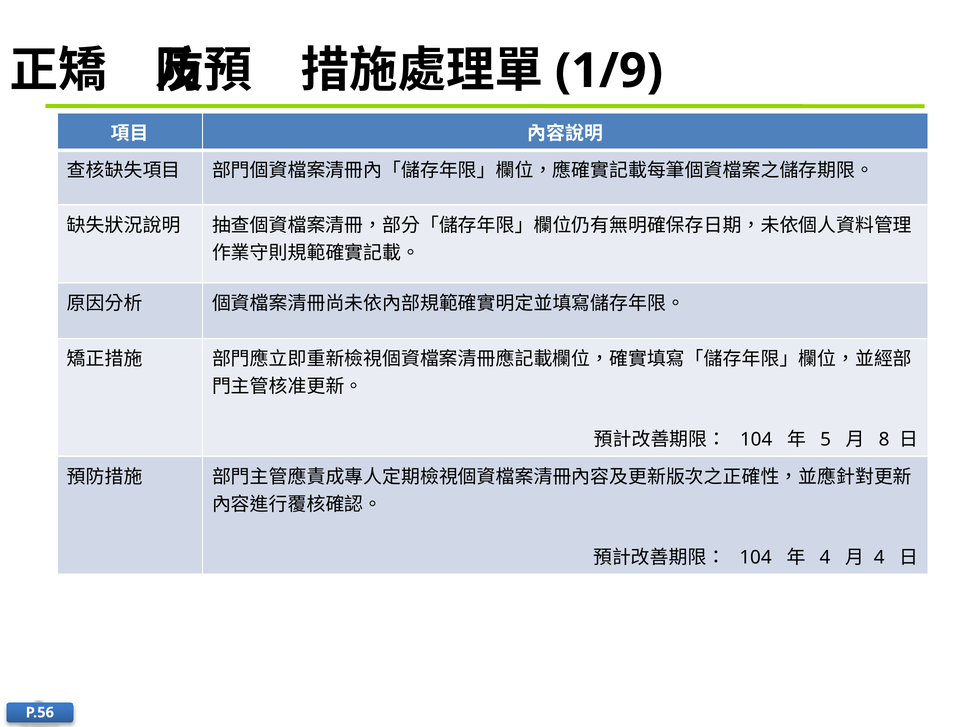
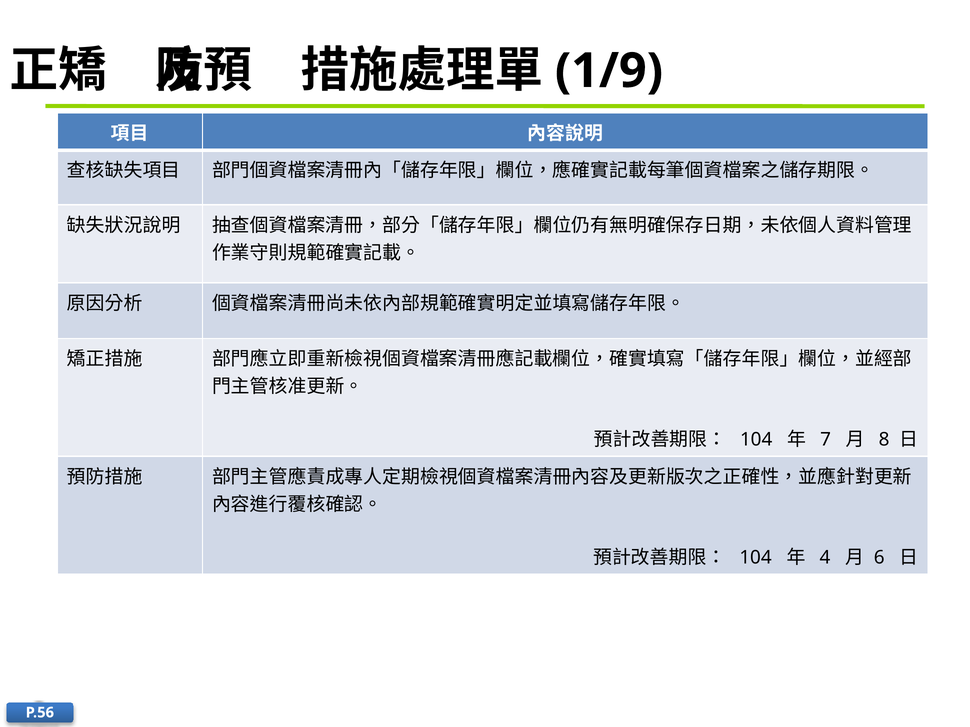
5: 5 -> 7 (826, 440)
4: 4 -> 6 (879, 558)
